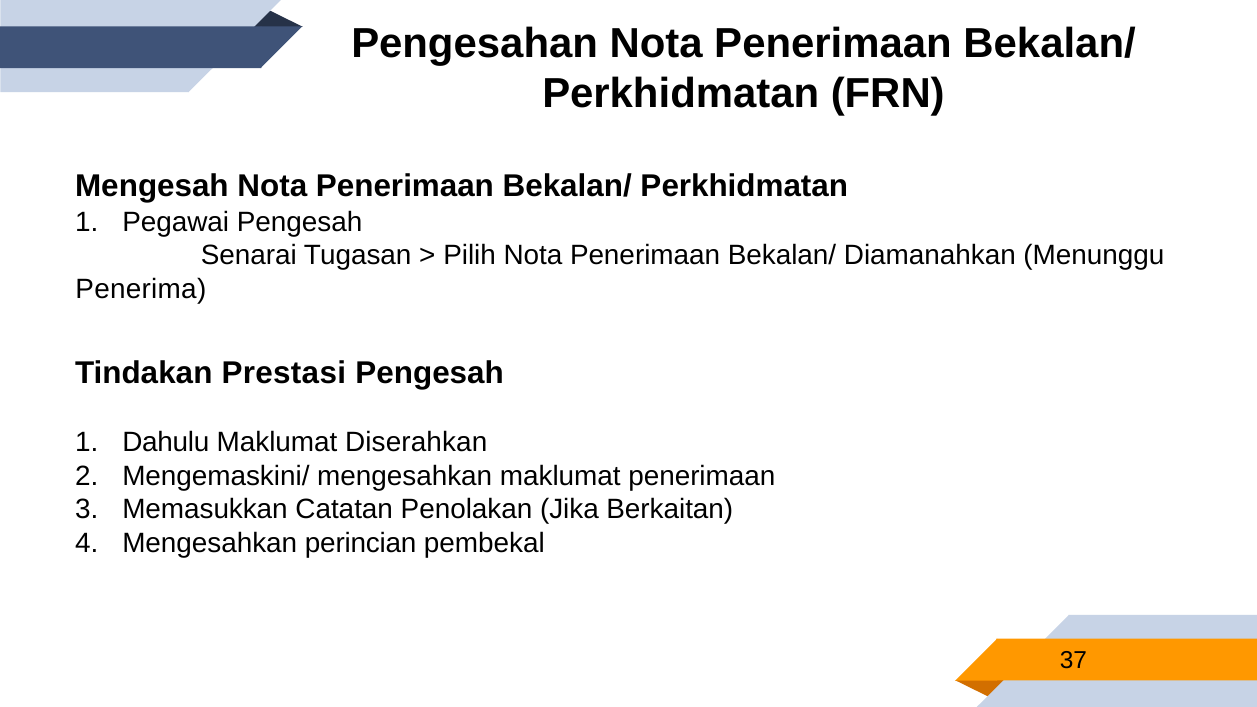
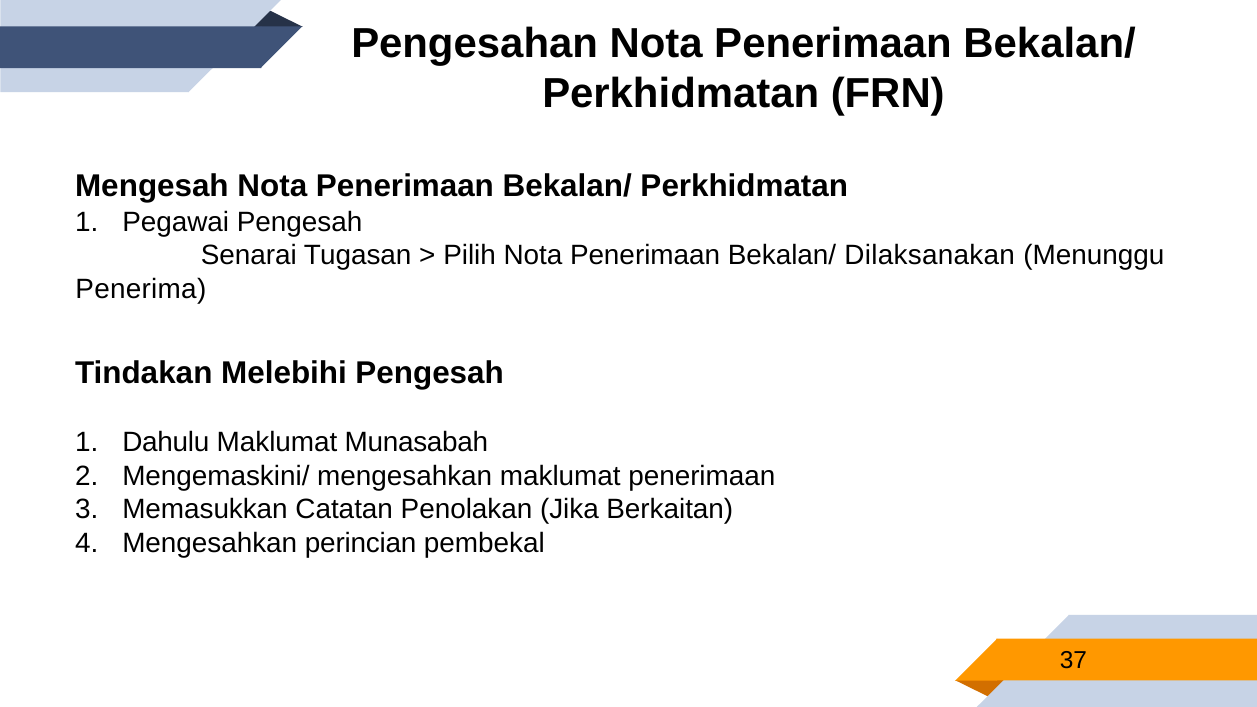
Diamanahkan: Diamanahkan -> Dilaksanakan (930, 255)
Prestasi: Prestasi -> Melebihi (284, 374)
Diserahkan: Diserahkan -> Munasabah (416, 442)
